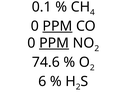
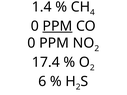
0.1: 0.1 -> 1.4 (42, 7)
PPM underline: present -> none (54, 43)
74.6: 74.6 -> 17.4 (46, 62)
